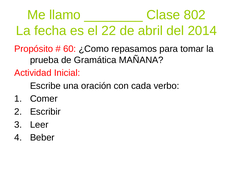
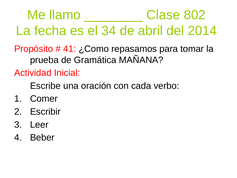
22: 22 -> 34 (109, 31)
60: 60 -> 41 (70, 49)
